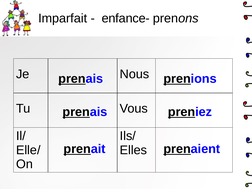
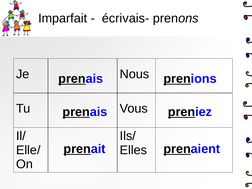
enfance-: enfance- -> écrivais- (126, 18)
